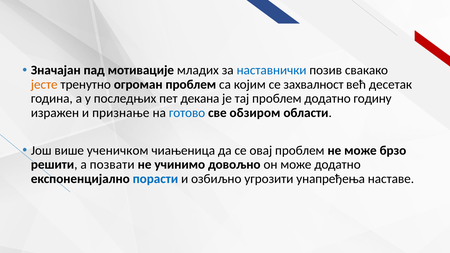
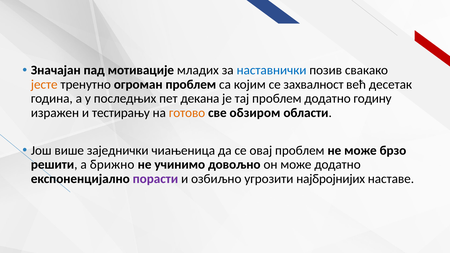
признање: признање -> тестирању (121, 113)
готово colour: blue -> orange (187, 113)
ученичком: ученичком -> заједнички (118, 150)
позвати: позвати -> брижно (112, 165)
порасти colour: blue -> purple (155, 179)
унапређења: унапређења -> најбројнијих (331, 179)
